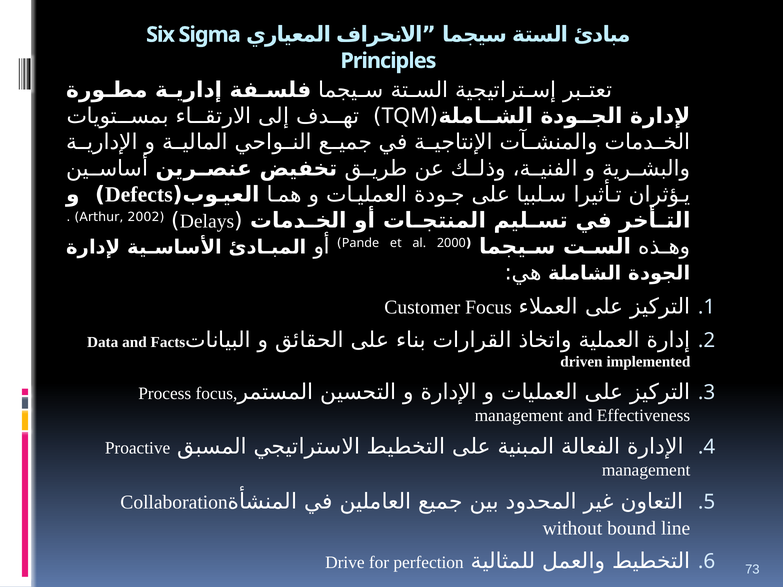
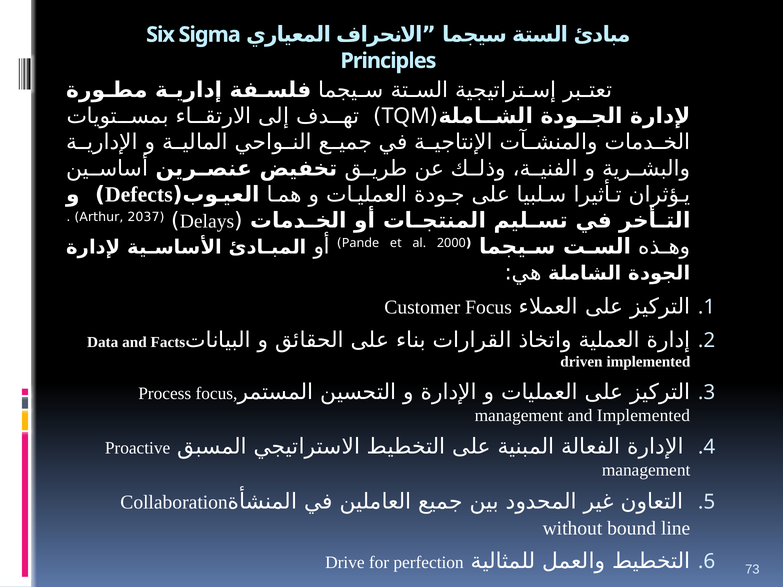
2002: 2002 -> 2037 (143, 217)
and Effectiveness: Effectiveness -> Implemented (643, 416)
